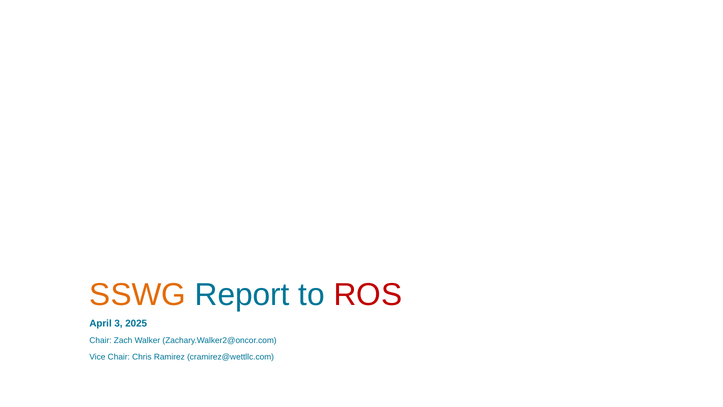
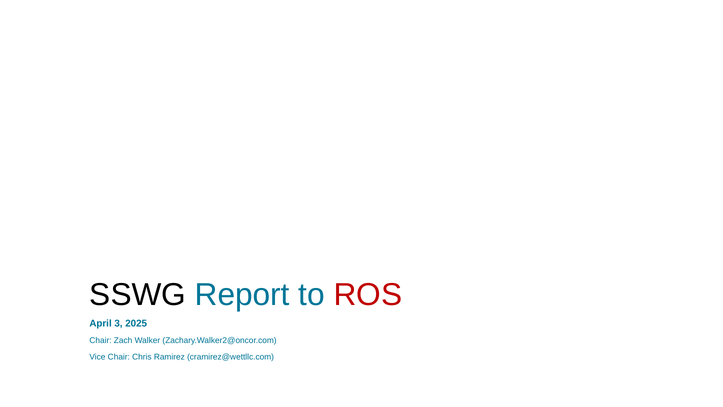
SSWG colour: orange -> black (138, 295)
